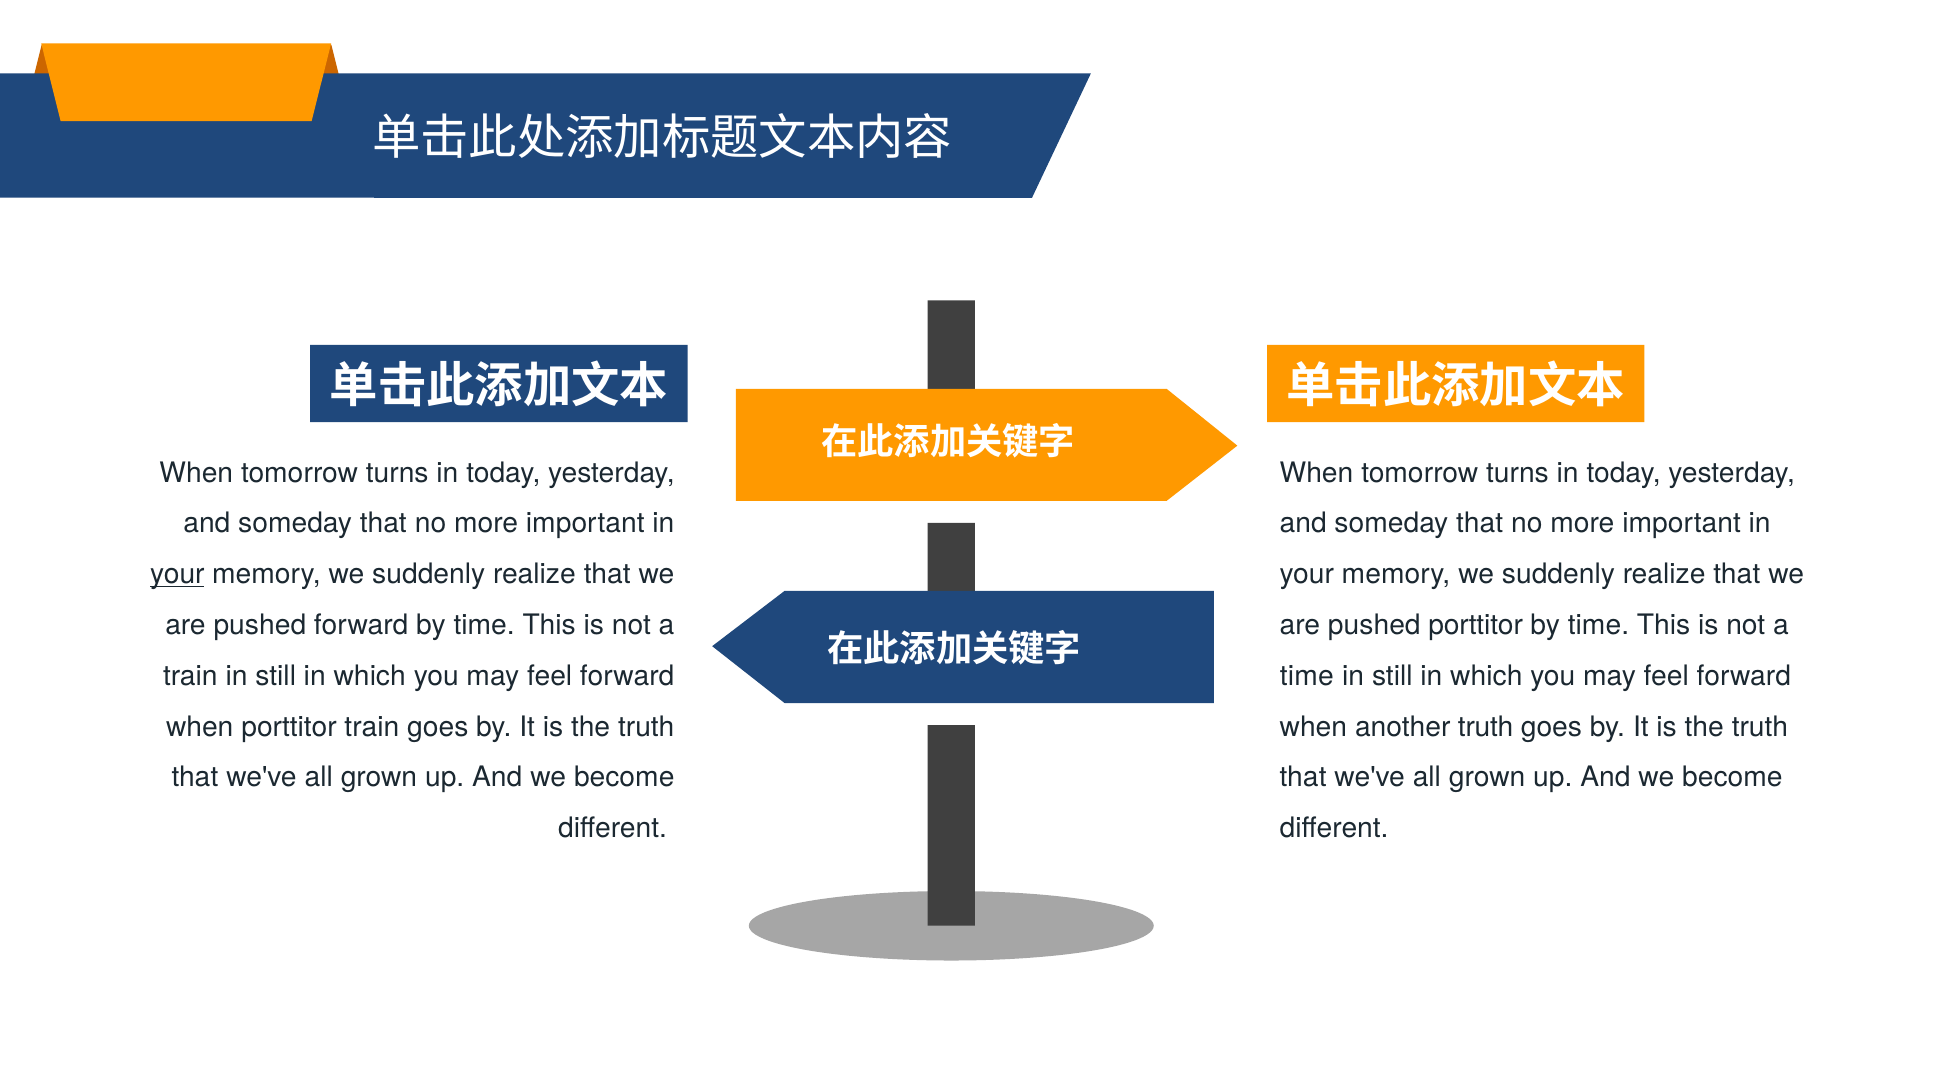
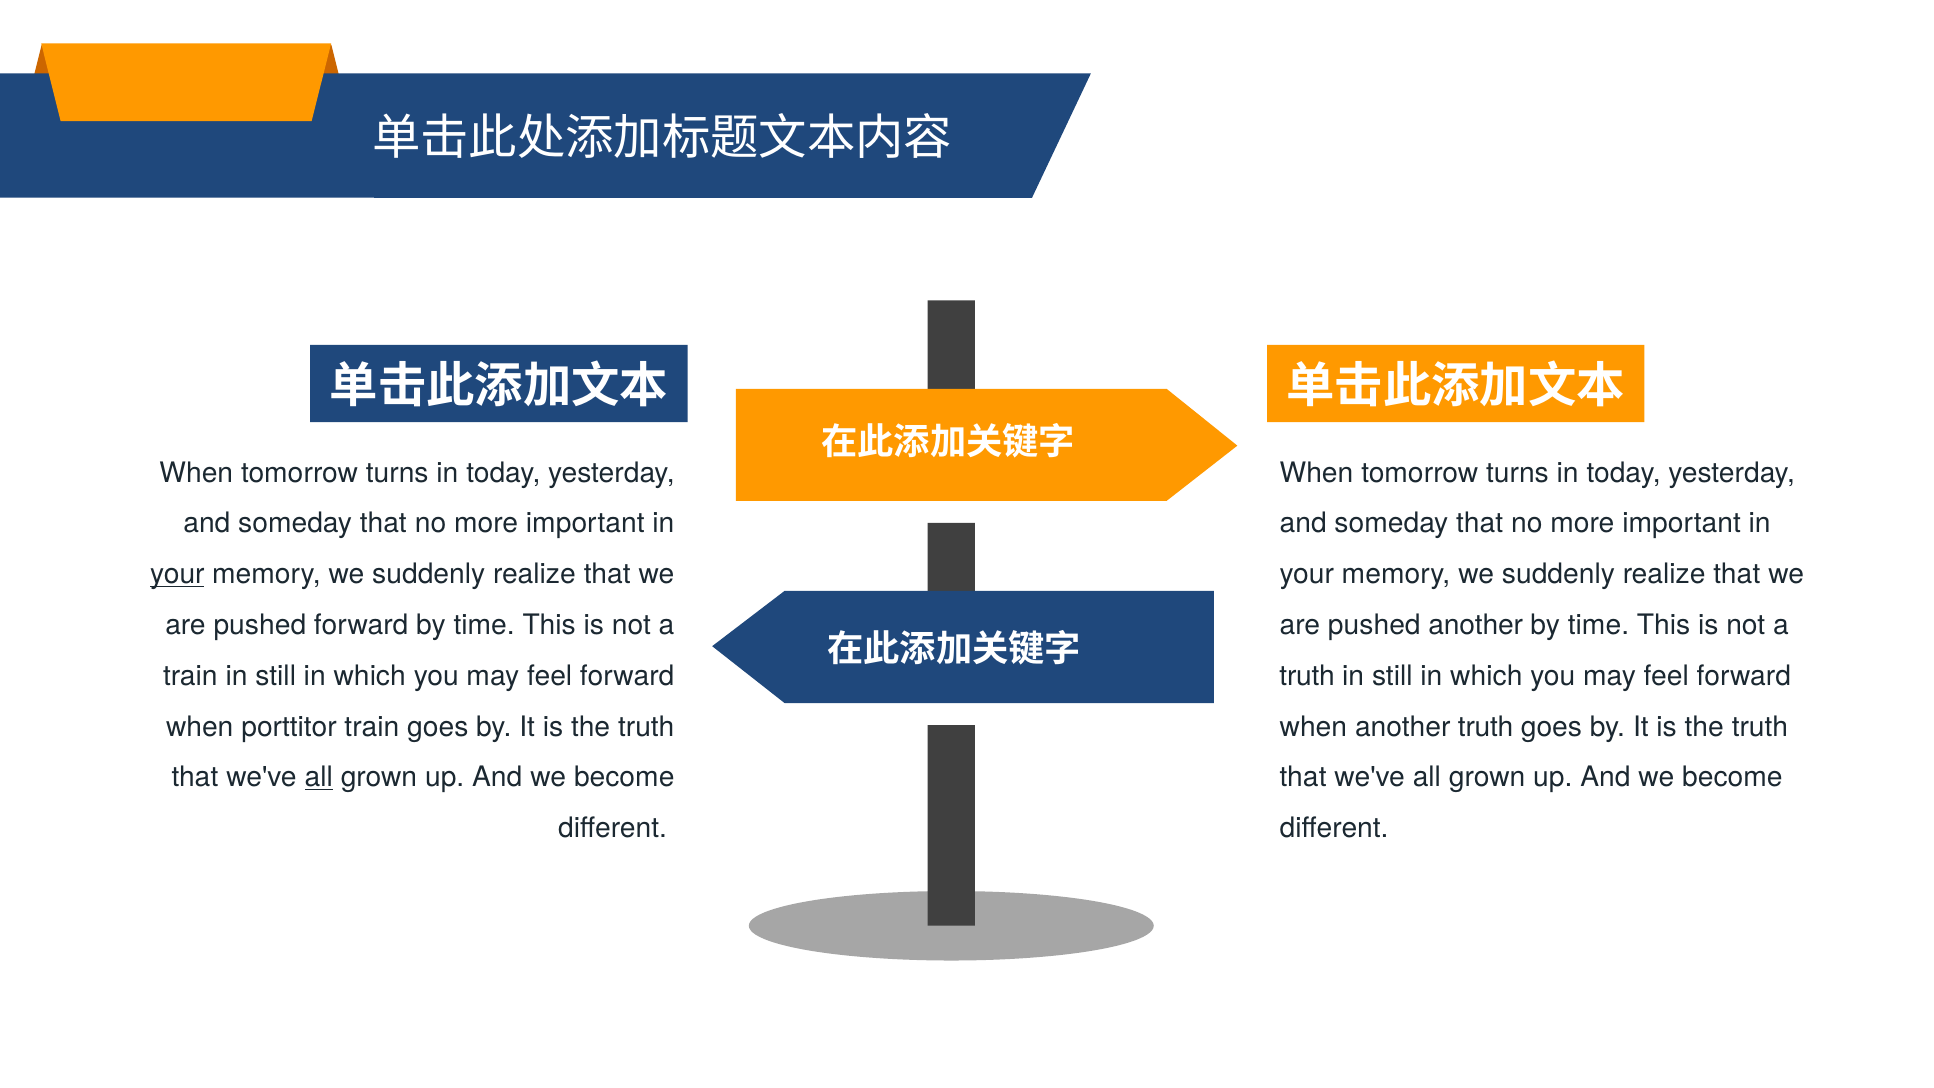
pushed porttitor: porttitor -> another (1476, 625)
time: time -> truth (1307, 676)
all underline: none -> present (319, 777)
